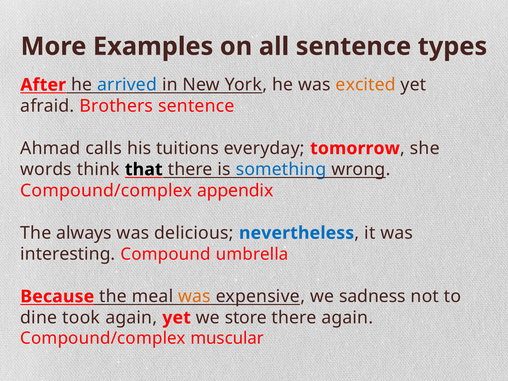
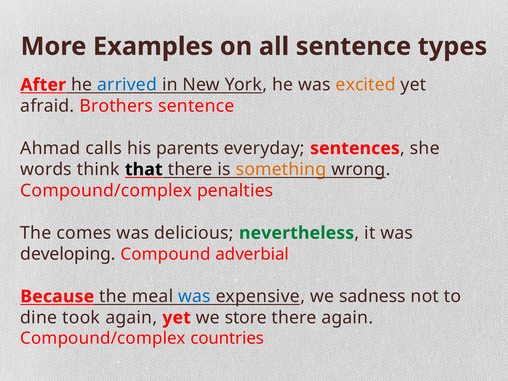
tuitions: tuitions -> parents (188, 148)
tomorrow: tomorrow -> sentences (355, 148)
something colour: blue -> orange (281, 169)
appendix: appendix -> penalties (235, 191)
always: always -> comes (84, 233)
nevertheless colour: blue -> green (297, 233)
interesting: interesting -> developing (68, 254)
umbrella: umbrella -> adverbial (252, 254)
was colour: orange -> blue (194, 296)
muscular: muscular -> countries (227, 338)
